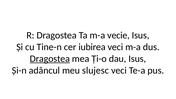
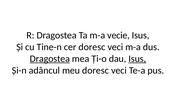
cer iubirea: iubirea -> doresc (92, 47)
Isus underline: none -> present (137, 59)
meu slujesc: slujesc -> doresc (96, 70)
